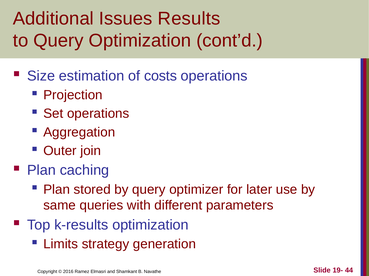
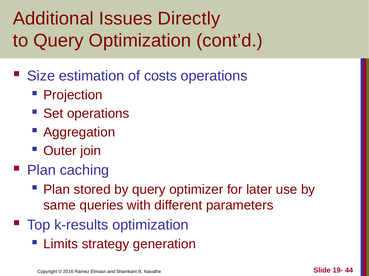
Results: Results -> Directly (189, 18)
